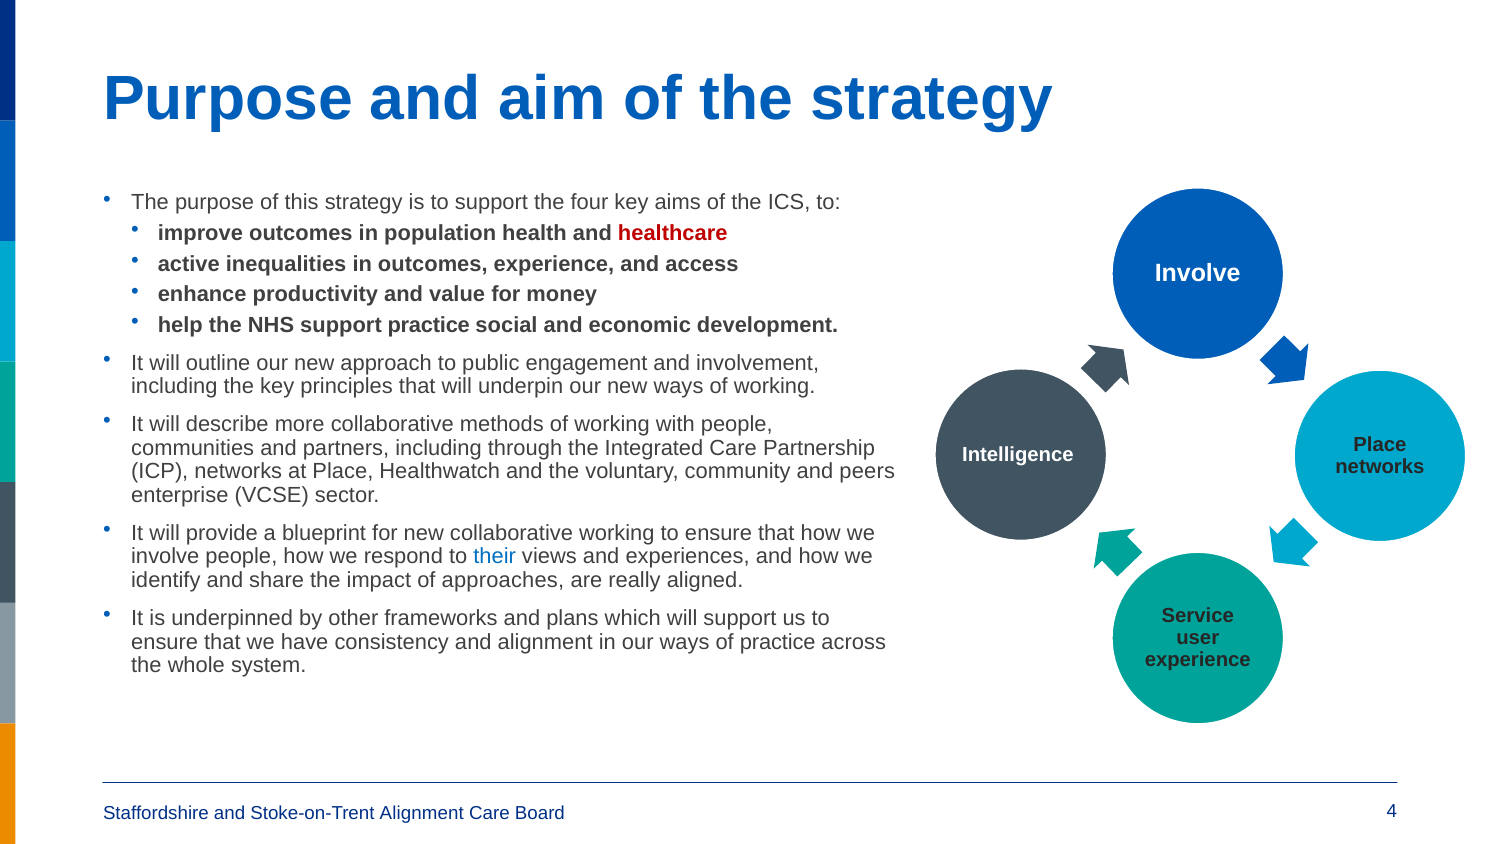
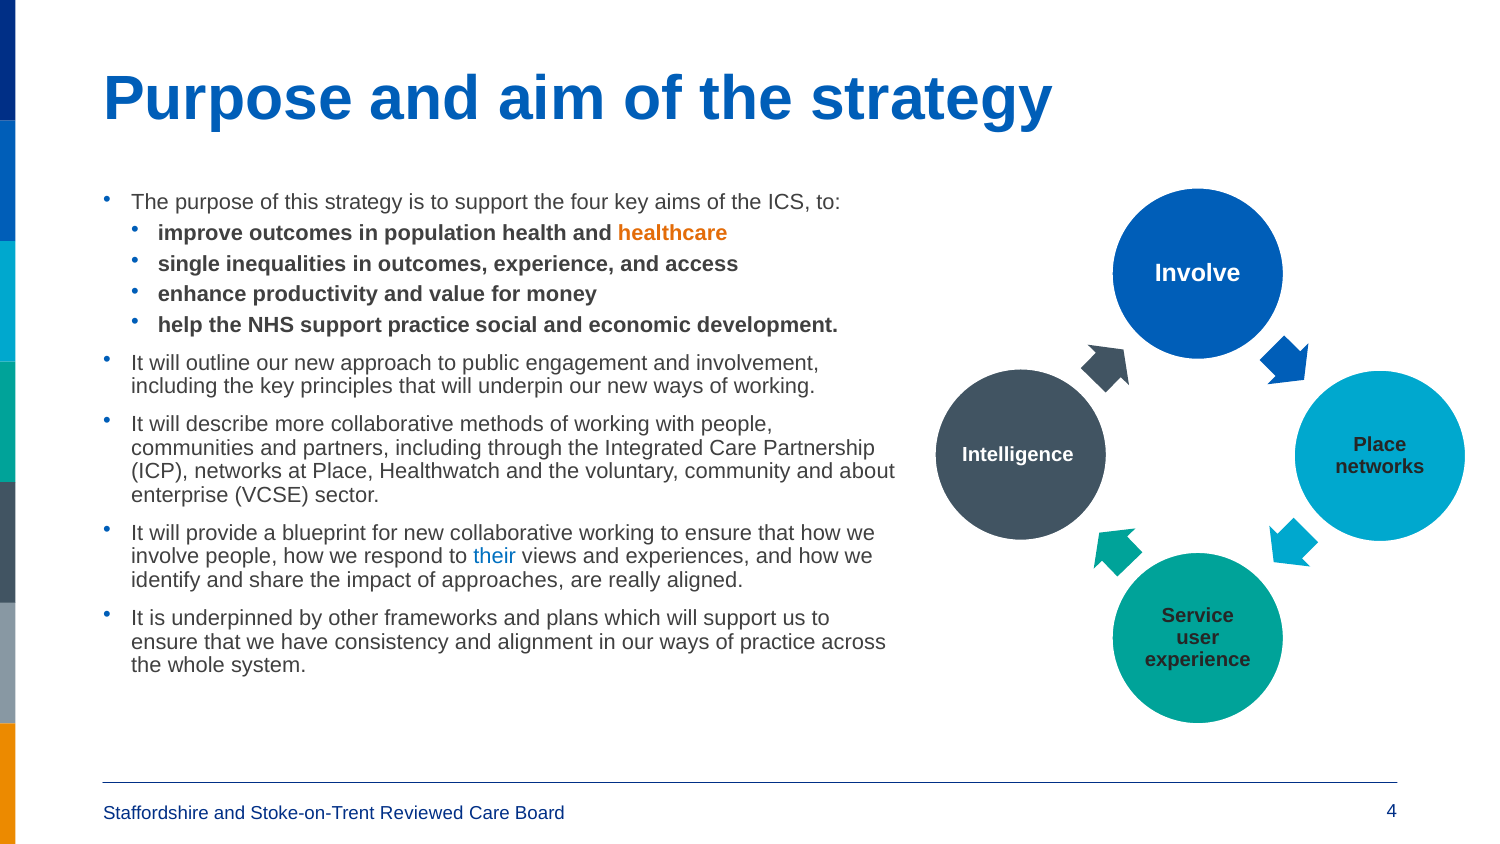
healthcare colour: red -> orange (673, 233)
active: active -> single (189, 264)
peers: peers -> about (867, 472)
Stoke-on-Trent Alignment: Alignment -> Reviewed (422, 813)
